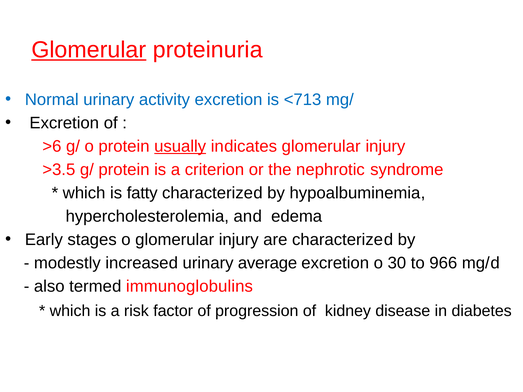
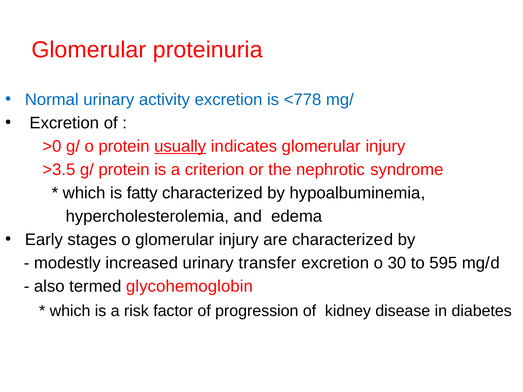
Glomerular underline: present -> none (89, 50)
<713: <713 -> <778 (303, 100)
>6: >6 -> >0 (52, 146)
average: average -> transfer (267, 263)
966: 966 -> 595 (443, 263)
immunoglobulins: immunoglobulins -> glycohemoglobin (189, 287)
